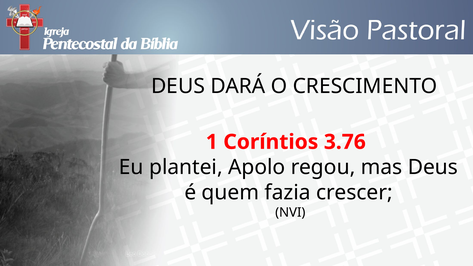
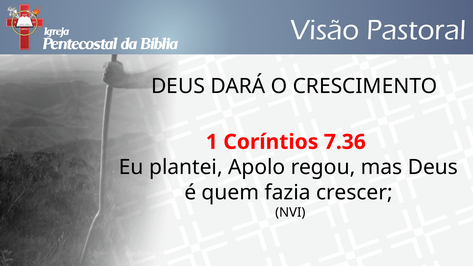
3.76: 3.76 -> 7.36 (345, 142)
